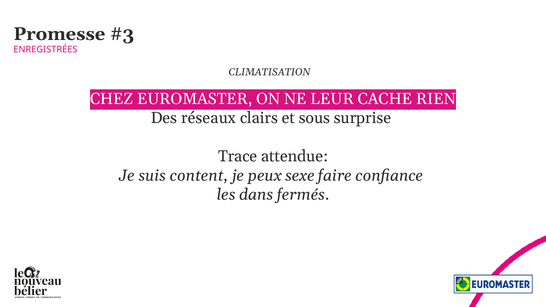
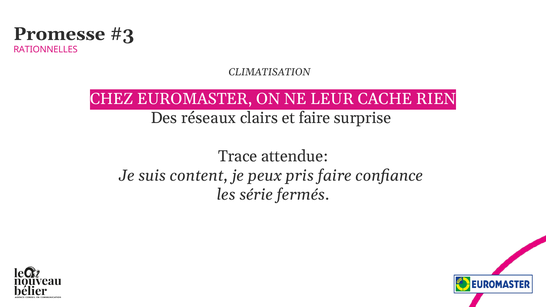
ENREGISTRÉES: ENREGISTRÉES -> RATIONNELLES (46, 50)
et sous: sous -> faire (314, 118)
sexe: sexe -> pris (300, 175)
dans: dans -> série (256, 195)
